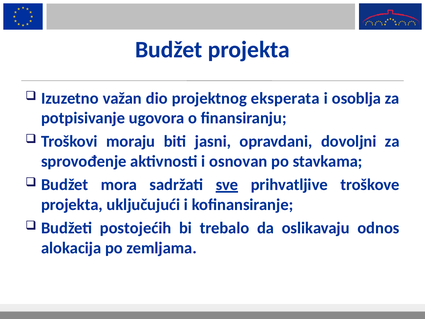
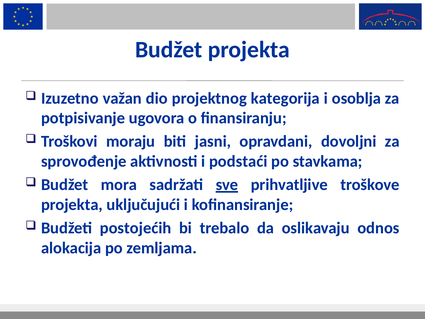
eksperata: eksperata -> kategorija (285, 98)
osnovan: osnovan -> podstaći (238, 161)
